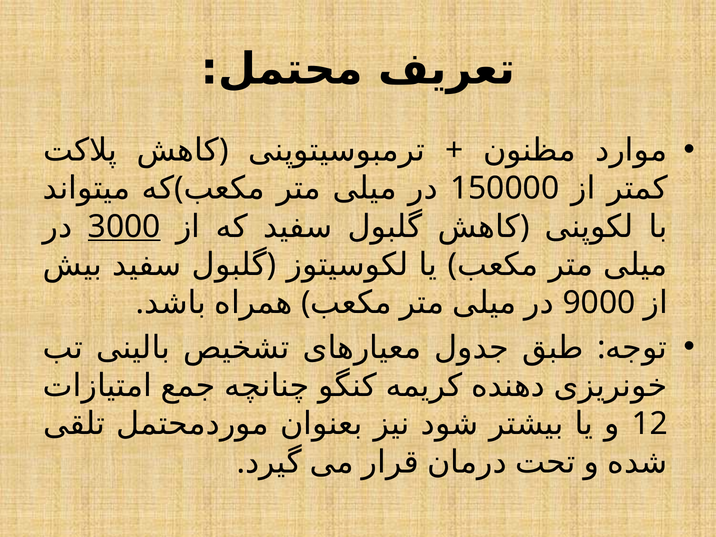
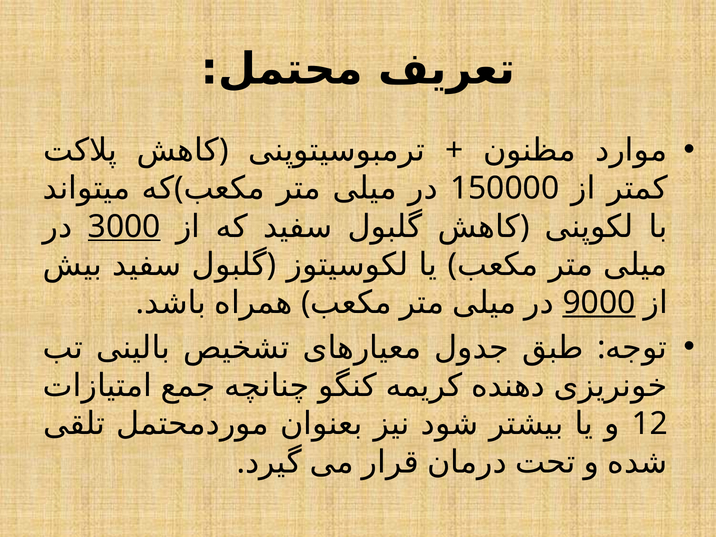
9000 underline: none -> present (599, 303)
